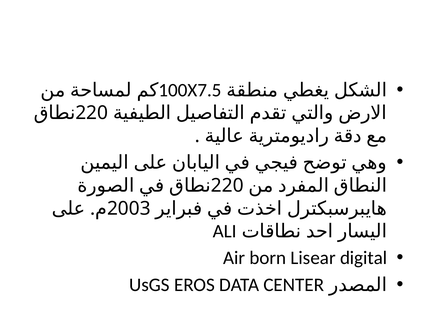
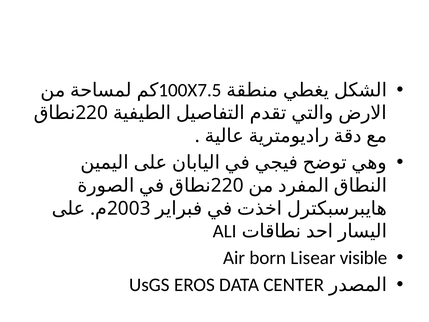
digital: digital -> visible (364, 258)
